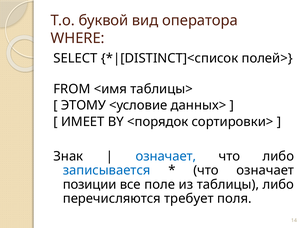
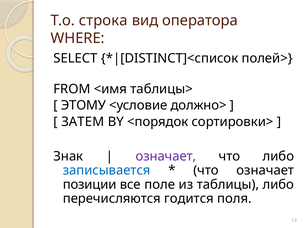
буквой: буквой -> строка (103, 21)
данных>: данных> -> должно> (199, 105)
ИМЕЕТ: ИМЕЕТ -> ЗАТЕМ (83, 122)
означает colour: blue -> purple (166, 156)
требует: требует -> годится (189, 199)
